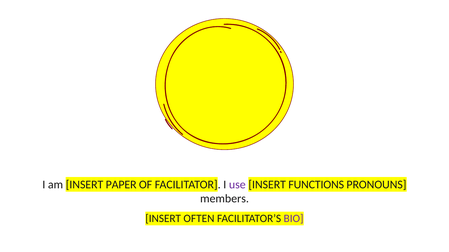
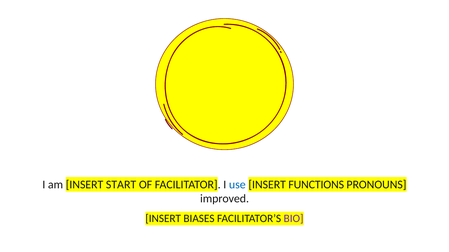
PAPER: PAPER -> START (121, 185)
use colour: purple -> blue (237, 185)
members: members -> improved (225, 199)
OFTEN: OFTEN -> BIASES (199, 219)
